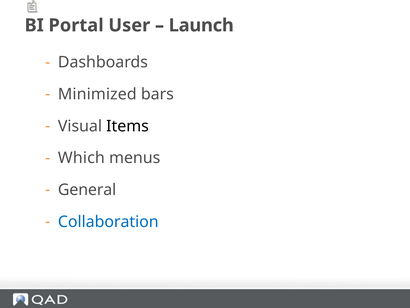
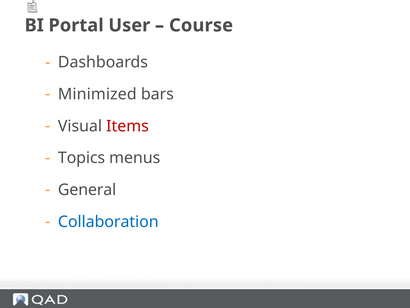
Launch: Launch -> Course (201, 25)
Items colour: black -> red (127, 126)
Which: Which -> Topics (82, 158)
